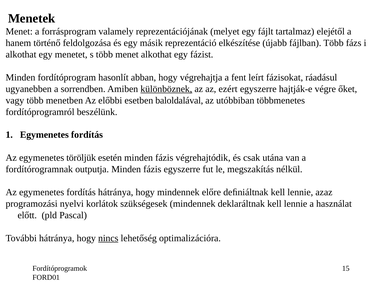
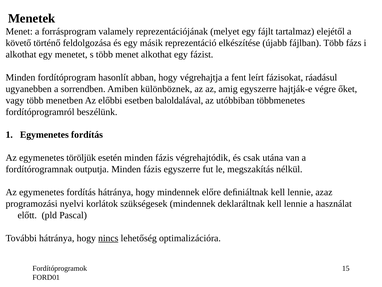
hanem: hanem -> követő (18, 43)
különböznek underline: present -> none (166, 89)
ezért: ezért -> amig (228, 89)
